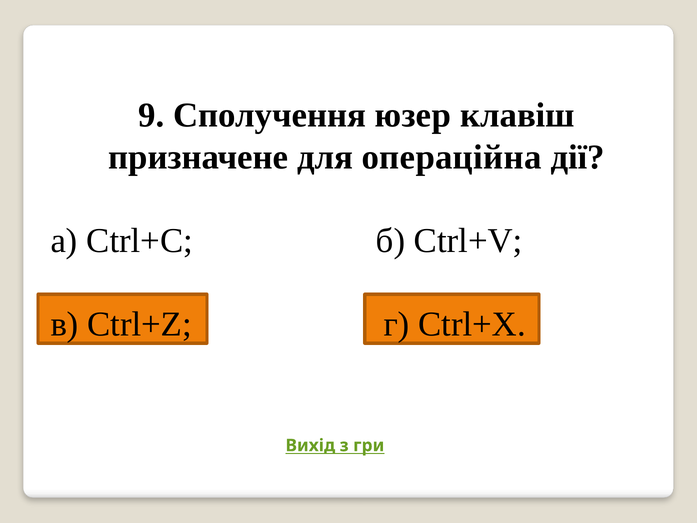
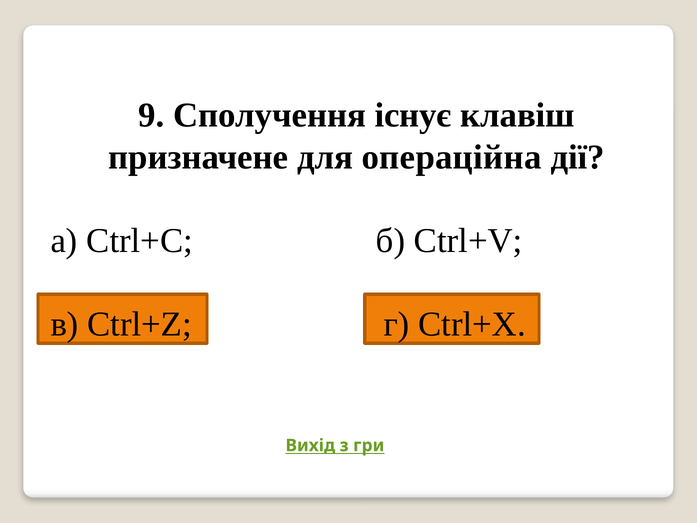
юзер: юзер -> існує (413, 115)
